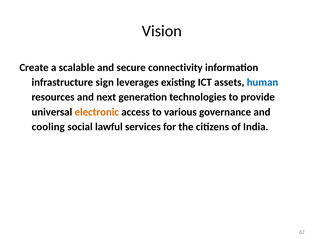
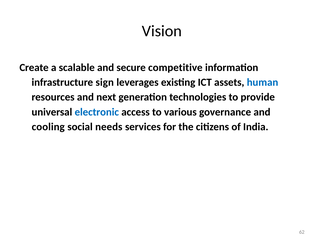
connectivity: connectivity -> competitive (175, 67)
electronic colour: orange -> blue (97, 112)
lawful: lawful -> needs (109, 127)
